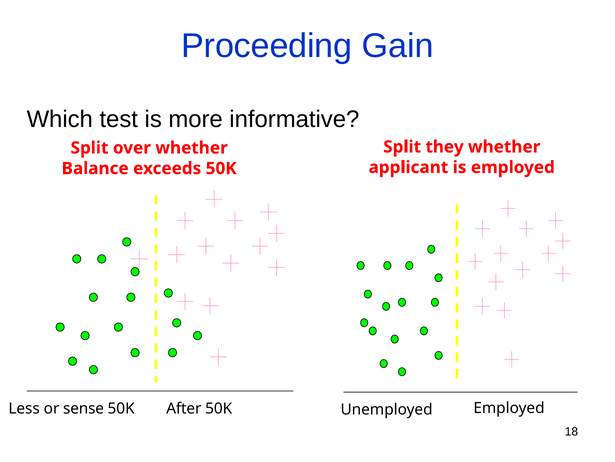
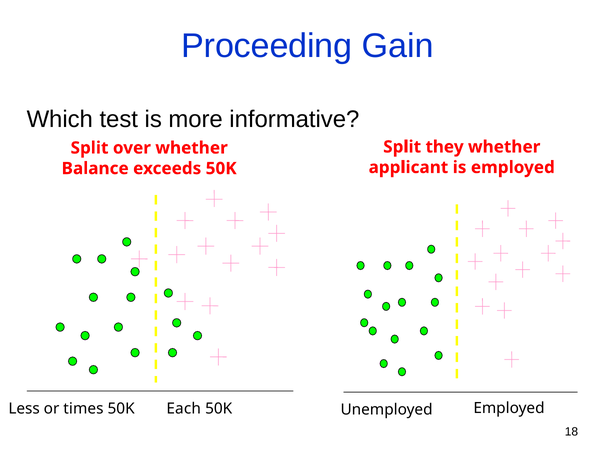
sense: sense -> times (83, 408)
After: After -> Each (184, 408)
